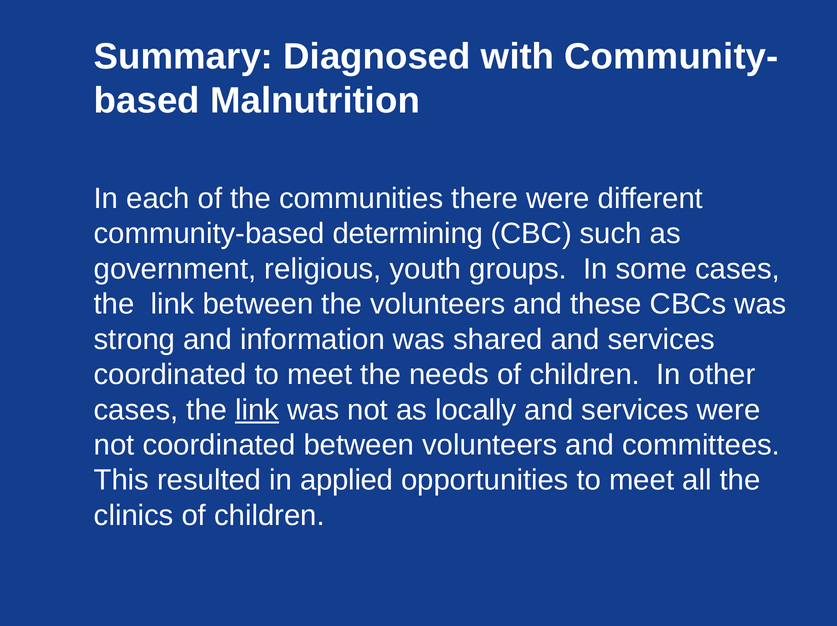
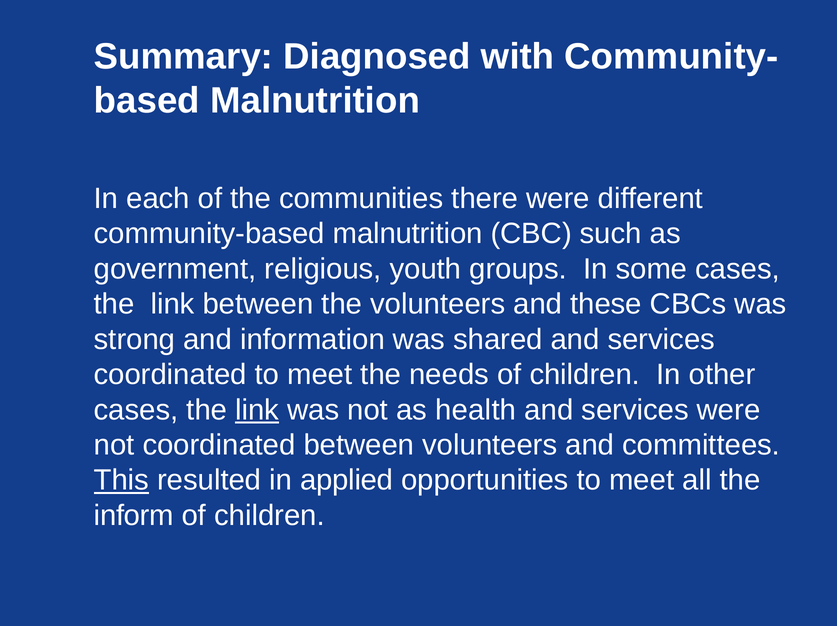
community-based determining: determining -> malnutrition (408, 234)
locally: locally -> health (476, 410)
This underline: none -> present (121, 480)
clinics: clinics -> inform (134, 515)
